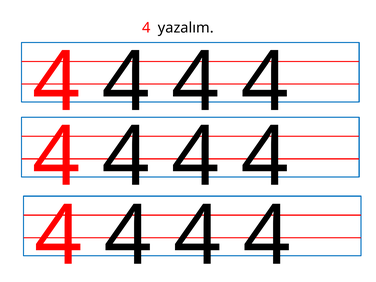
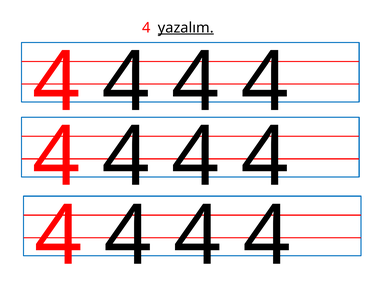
yazalım underline: none -> present (186, 28)
